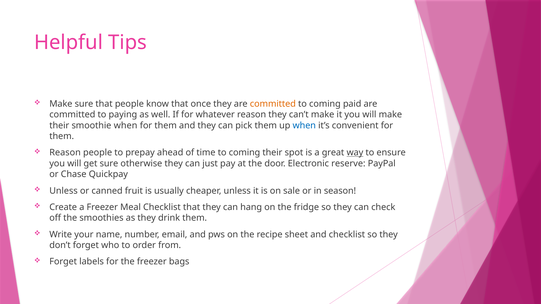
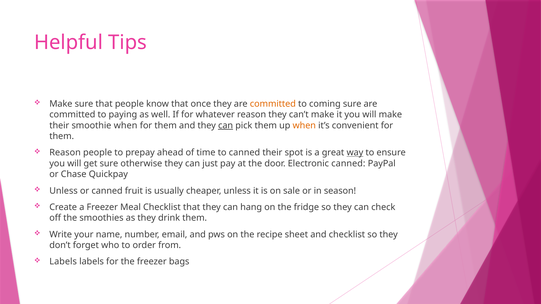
coming paid: paid -> sure (352, 104)
can underline: none -> present (226, 126)
when colour: blue -> orange (304, 126)
time to coming: coming -> canned (244, 153)
Electronic reserve: reserve -> canned (348, 164)
Forget: Forget -> Labels (63, 262)
